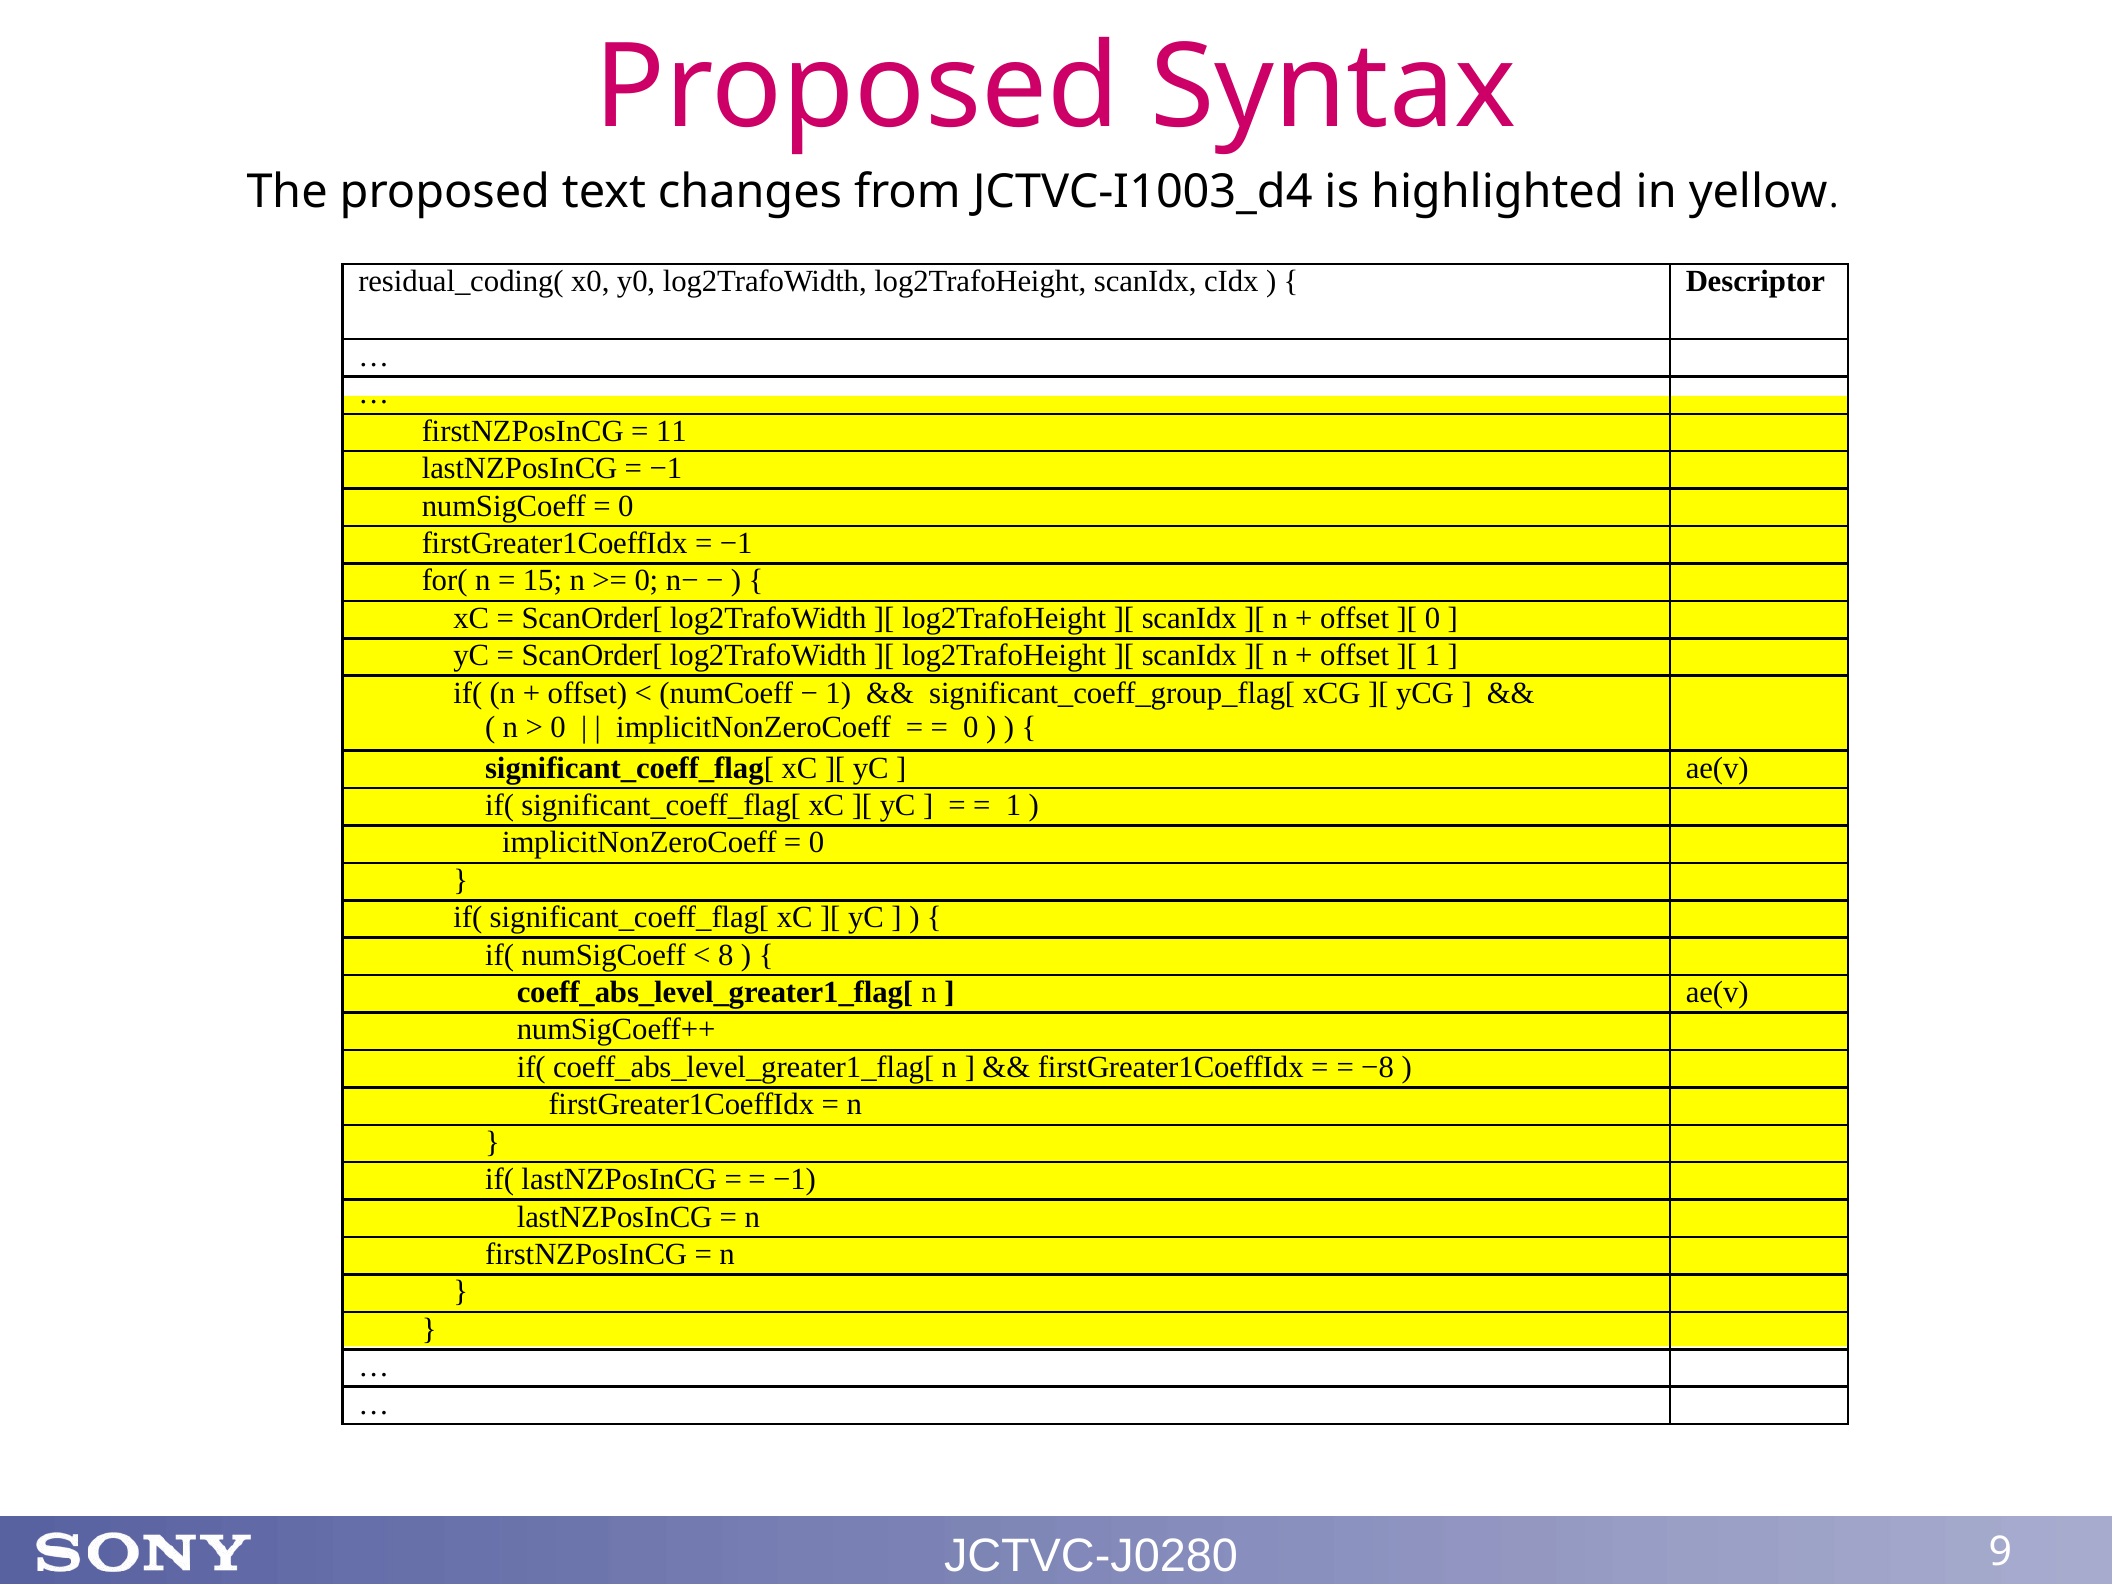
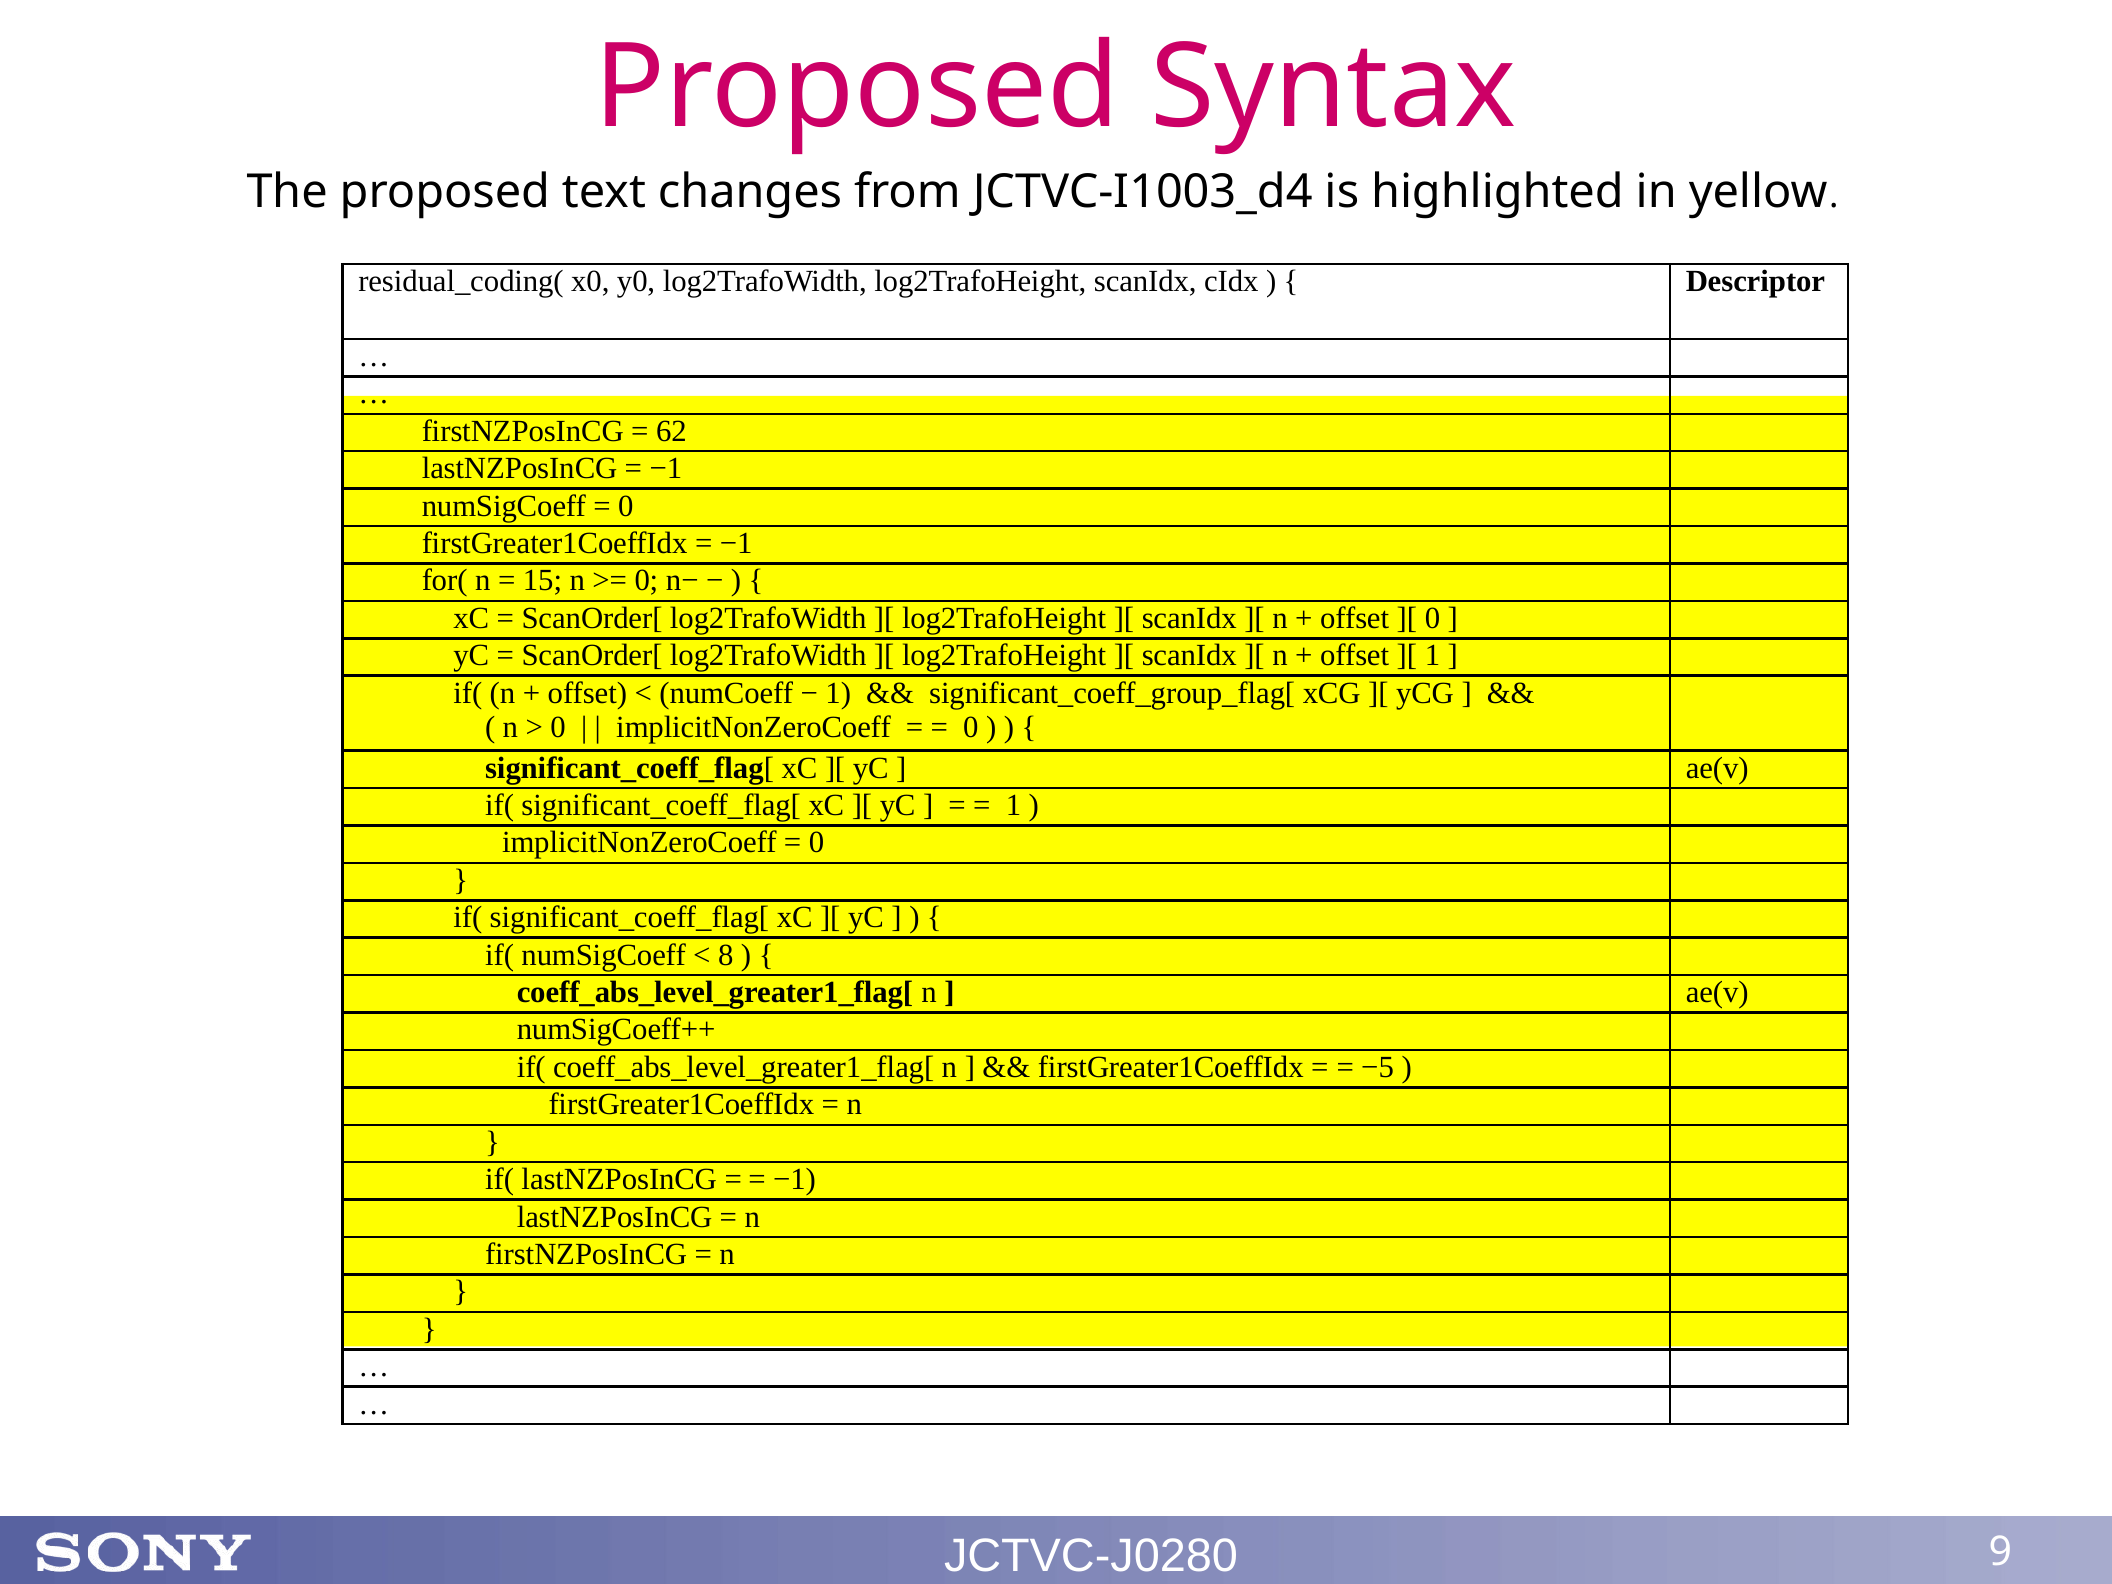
11: 11 -> 62 (671, 431)
−8: −8 -> −5 (1378, 1067)
